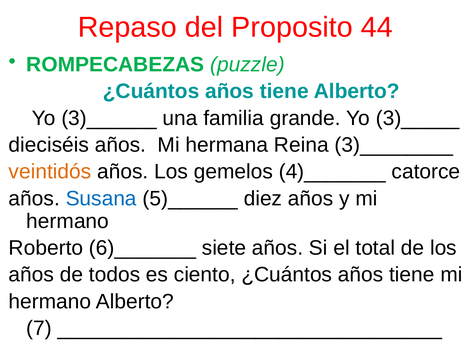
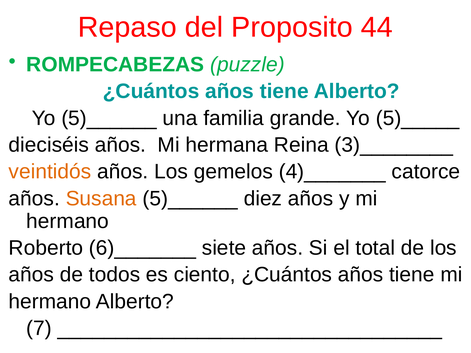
Yo 3)______: 3)______ -> 5)______ (109, 118)
3)_____: 3)_____ -> 5)_____ (418, 118)
Susana colour: blue -> orange (101, 199)
